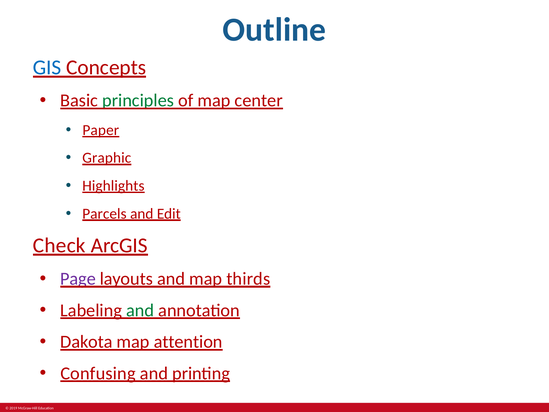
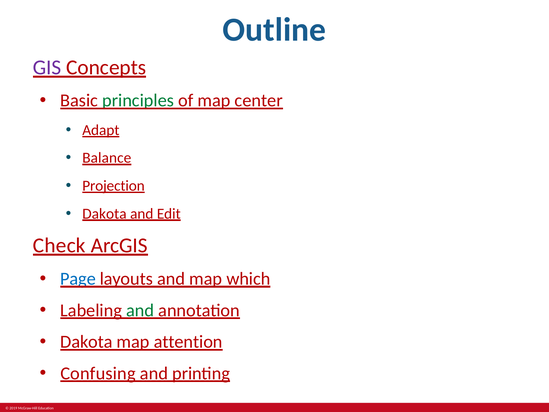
GIS colour: blue -> purple (47, 67)
Paper: Paper -> Adapt (101, 130)
Graphic: Graphic -> Balance (107, 158)
Highlights: Highlights -> Projection (113, 186)
Parcels: Parcels -> Dakota (104, 214)
Page colour: purple -> blue (78, 279)
thirds: thirds -> which (248, 279)
